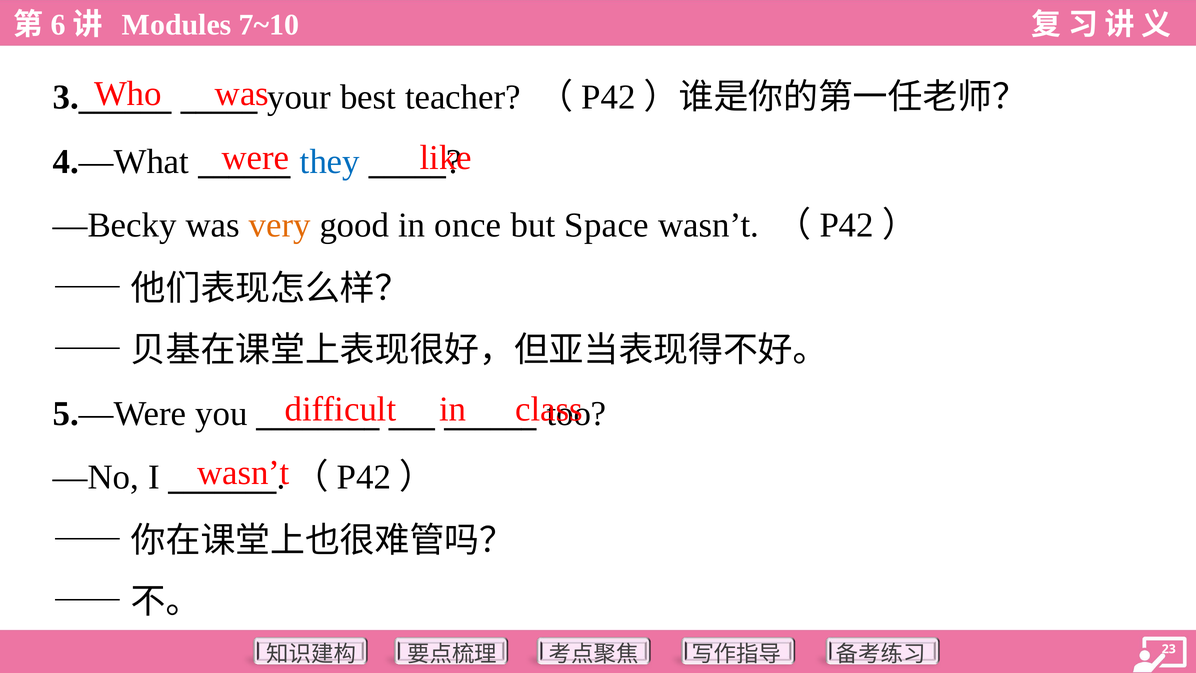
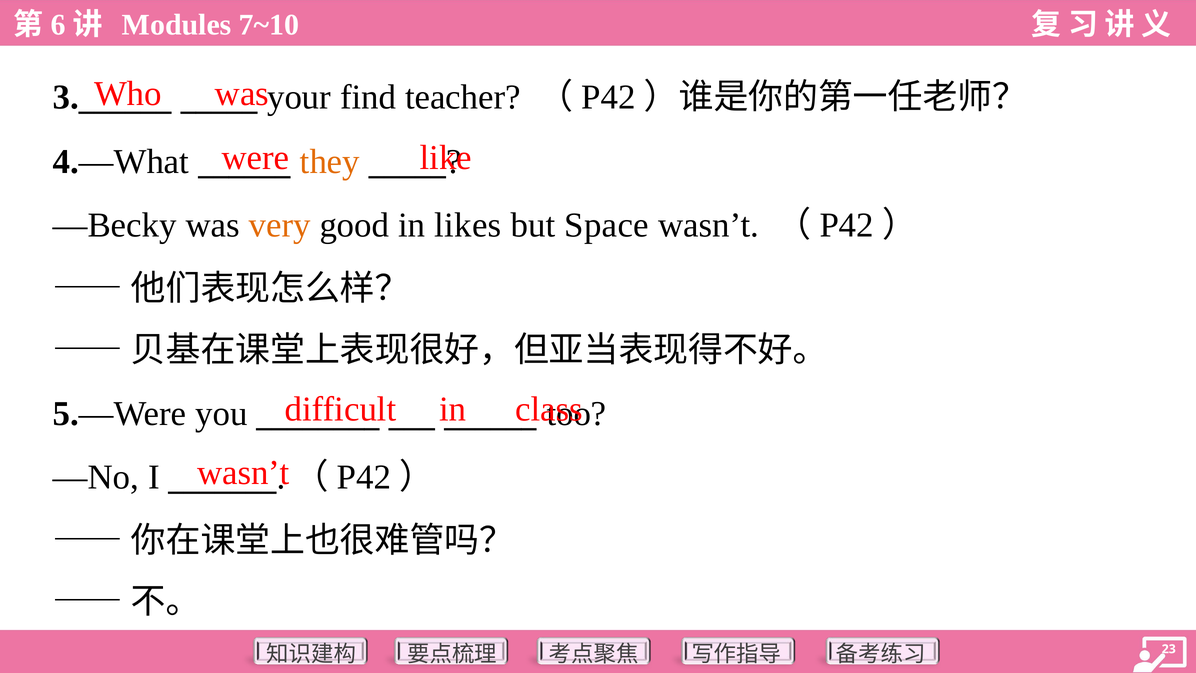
best: best -> find (368, 97)
they colour: blue -> orange (330, 162)
once: once -> likes (468, 225)
